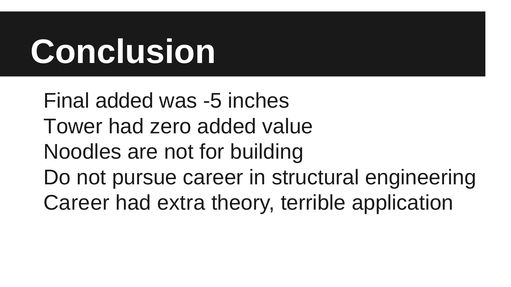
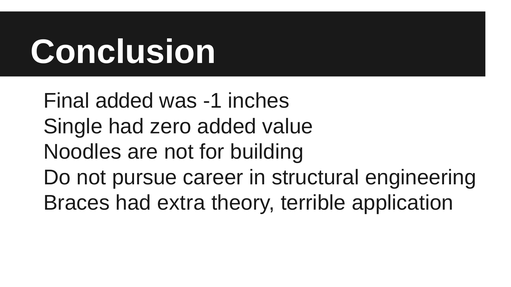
-5: -5 -> -1 (213, 101)
Tower: Tower -> Single (73, 127)
Career: Career -> Braces (77, 203)
